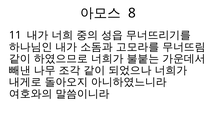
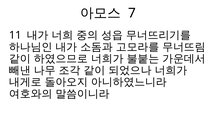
8: 8 -> 7 (132, 13)
